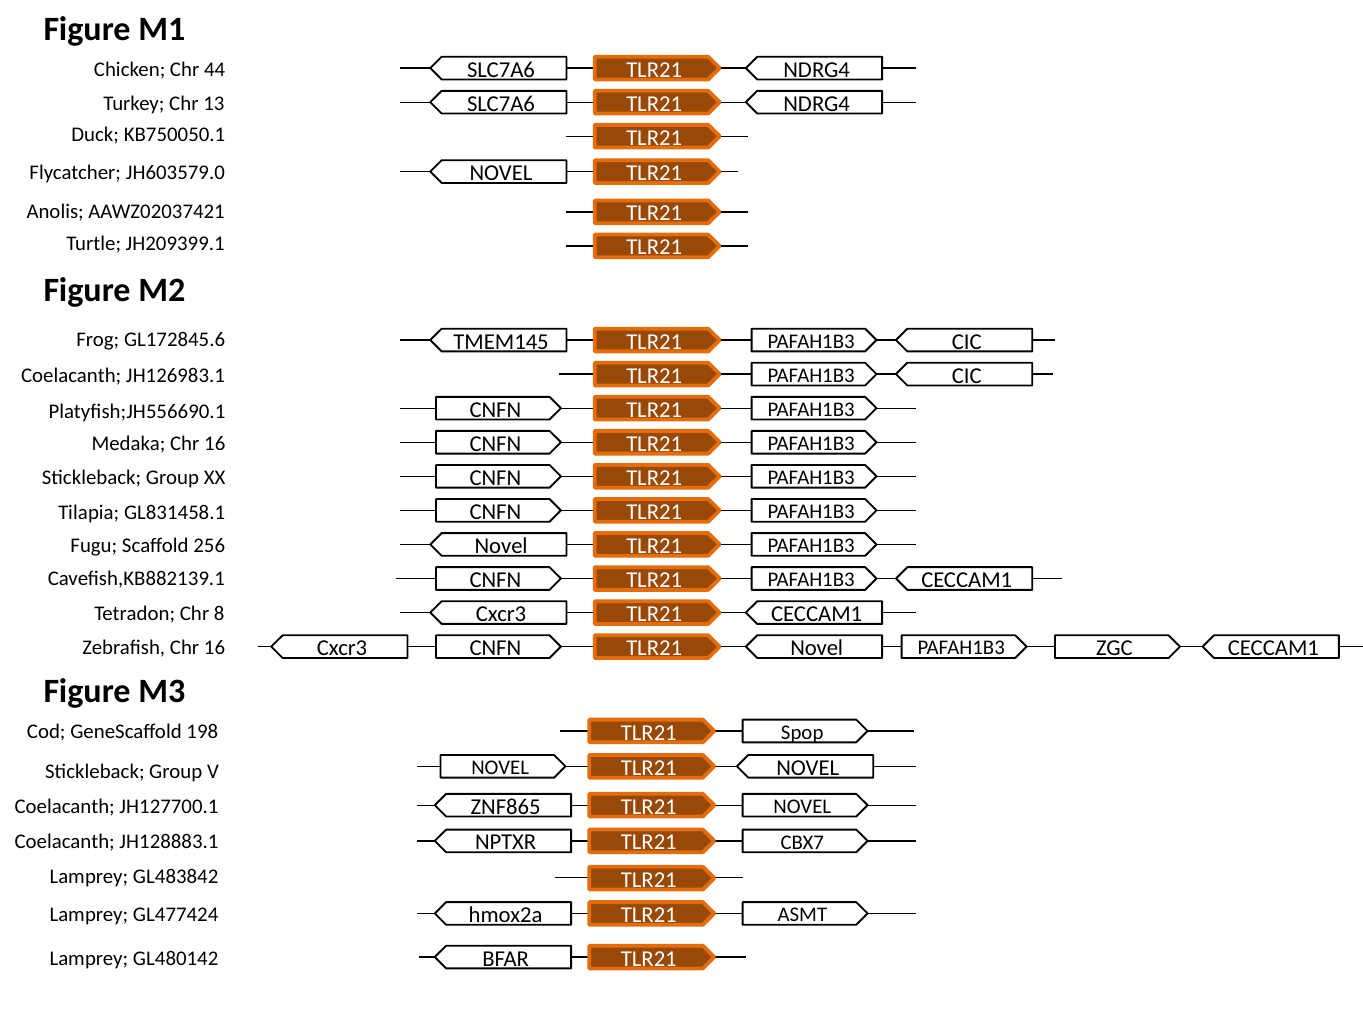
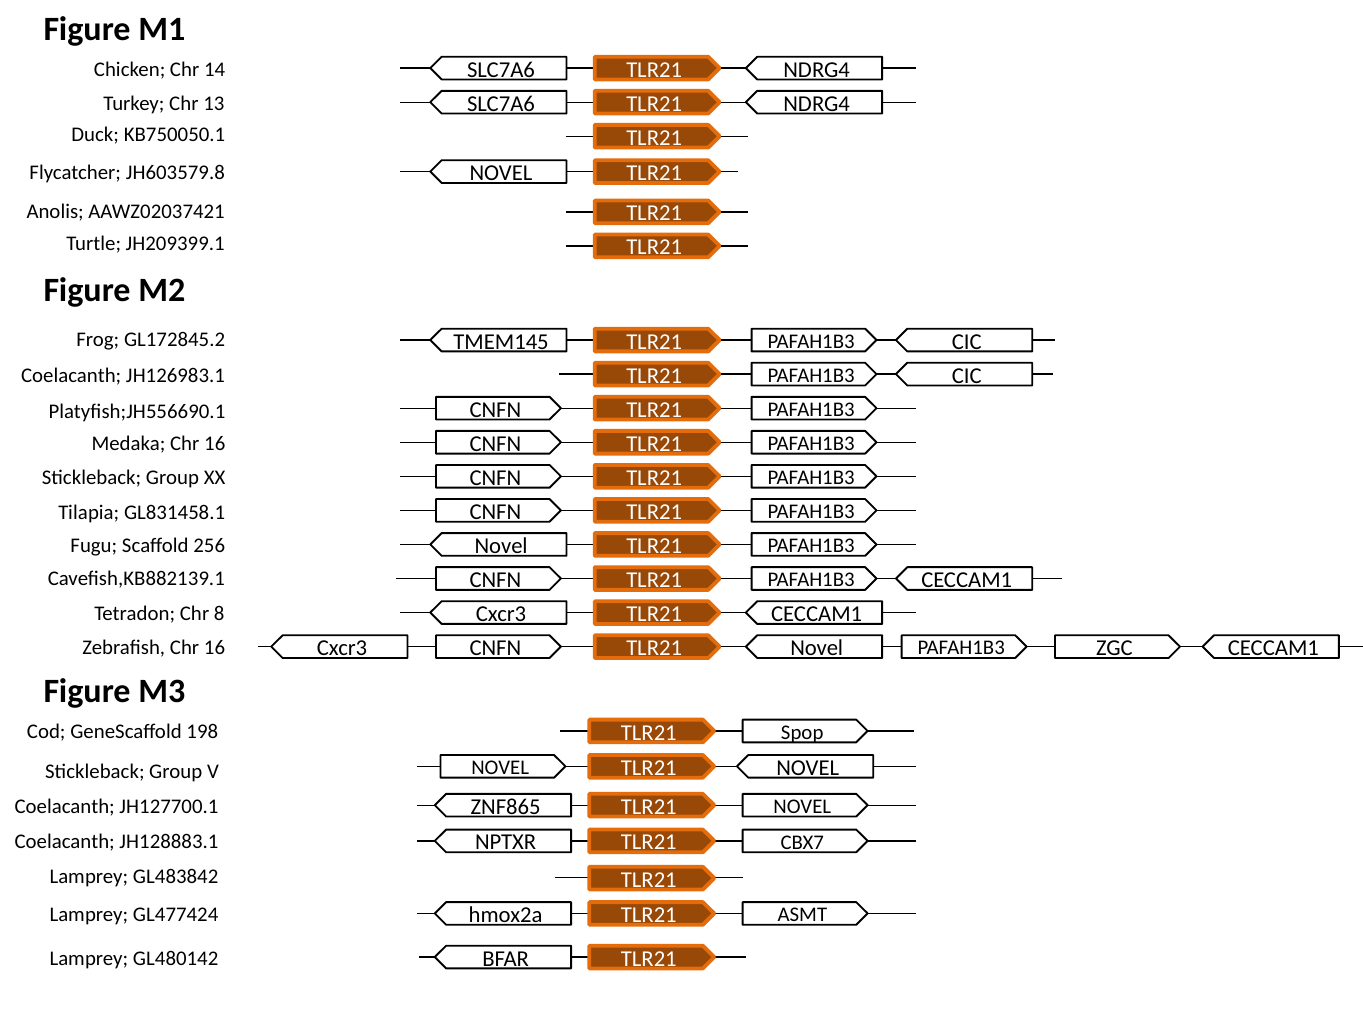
44: 44 -> 14 (215, 69)
JH603579.0: JH603579.0 -> JH603579.8 (175, 173)
GL172845.6: GL172845.6 -> GL172845.2 (175, 340)
